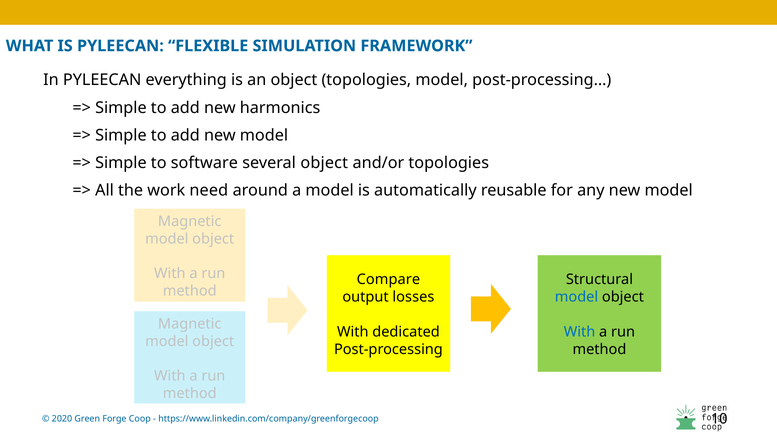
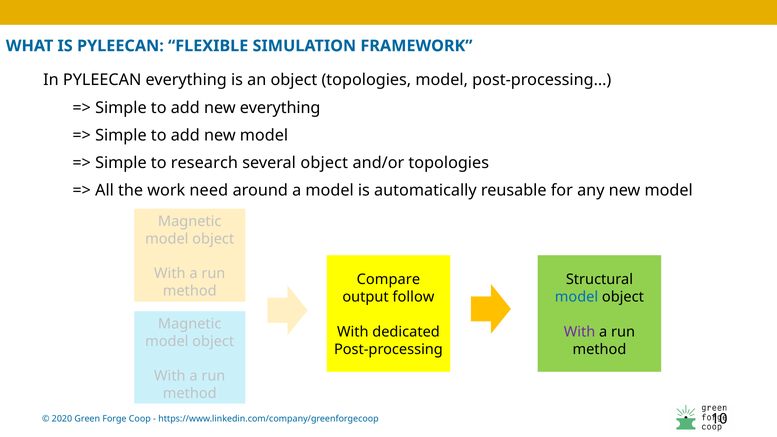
new harmonics: harmonics -> everything (280, 108)
software: software -> research (204, 163)
losses: losses -> follow (413, 297)
With colour: blue -> purple (580, 332)
